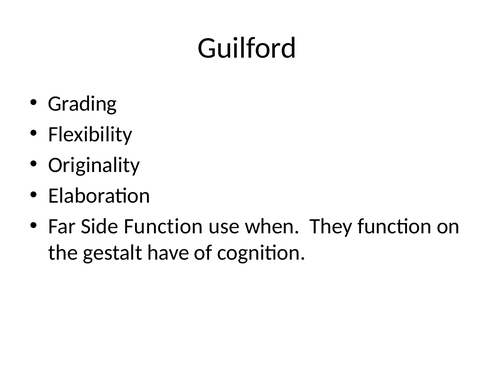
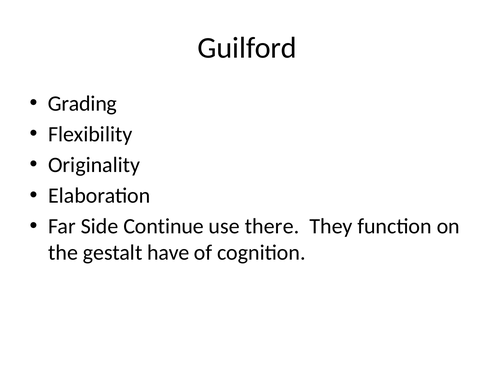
Side Function: Function -> Continue (164, 227)
when: when -> there (272, 227)
